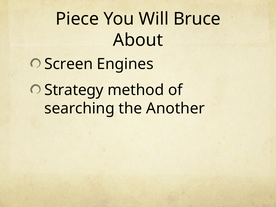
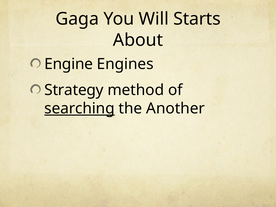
Piece: Piece -> Gaga (77, 19)
Bruce: Bruce -> Starts (197, 19)
Screen: Screen -> Engine (69, 64)
searching underline: none -> present (79, 108)
